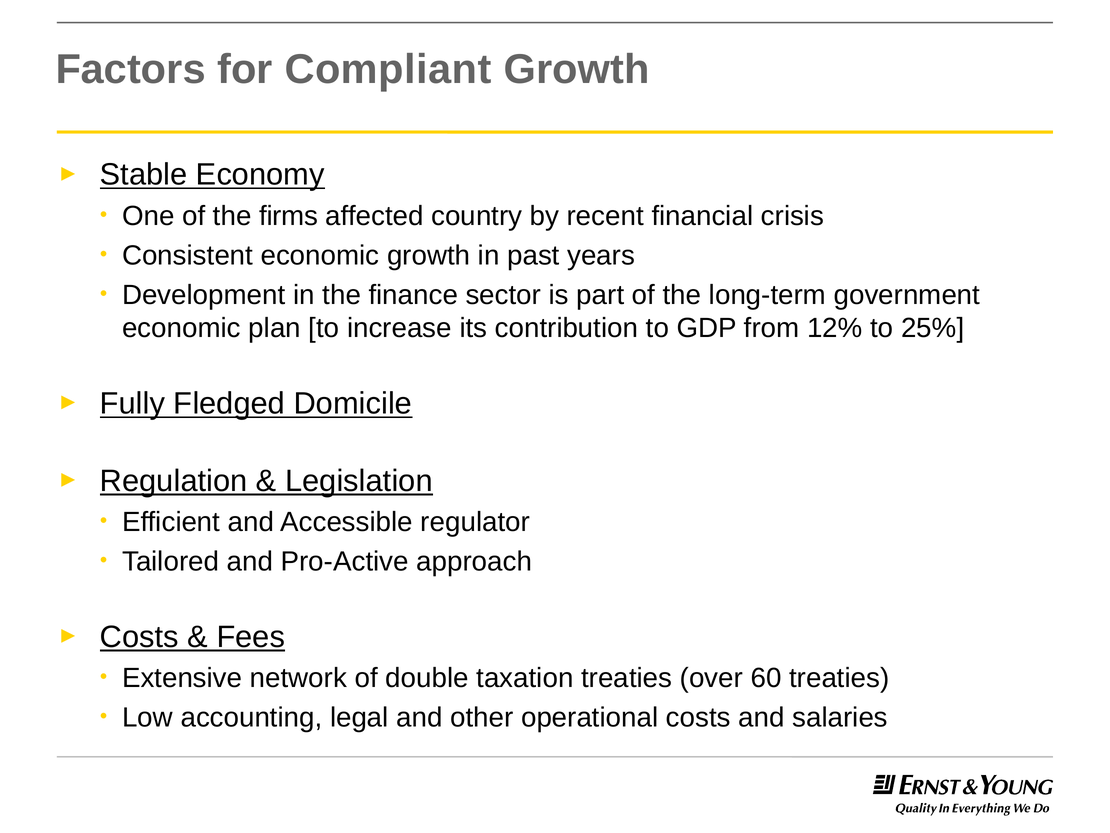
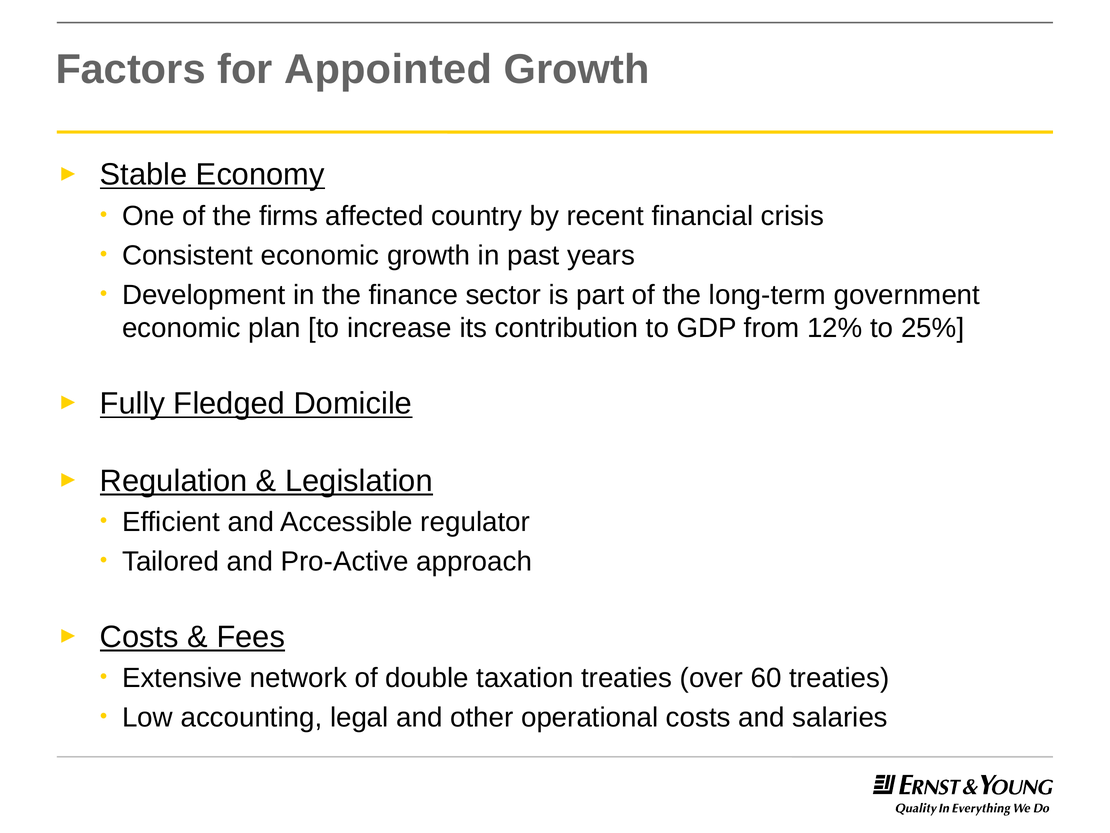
Compliant: Compliant -> Appointed (388, 69)
